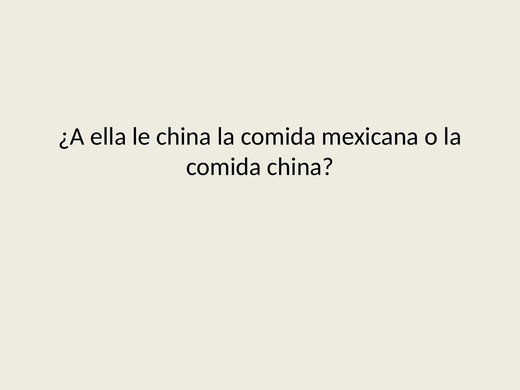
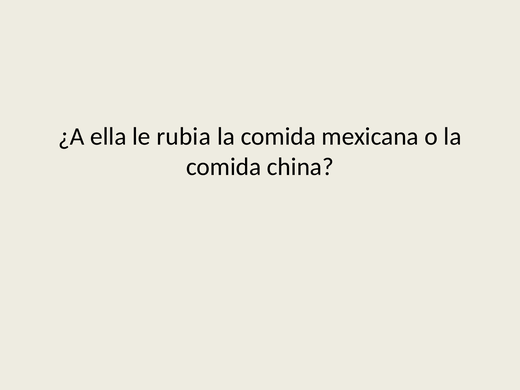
le china: china -> rubia (184, 137)
